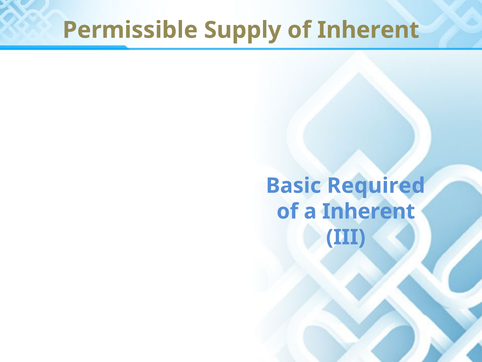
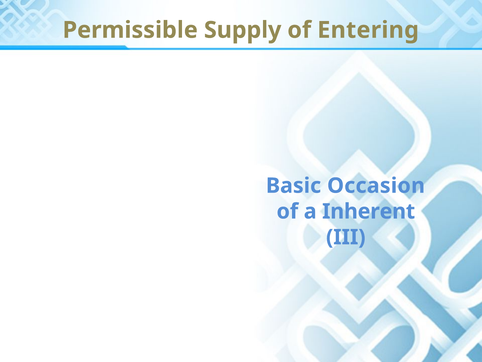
of Inherent: Inherent -> Entering (368, 30)
Required: Required -> Occasion (376, 185)
